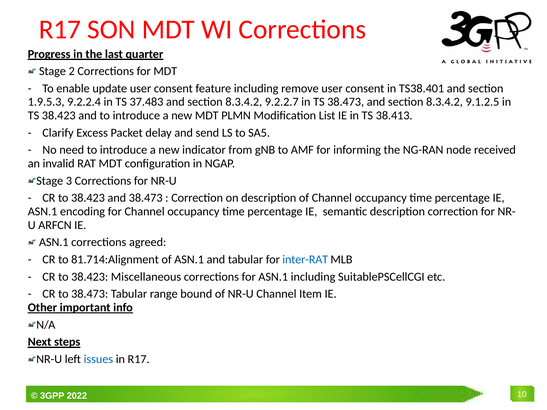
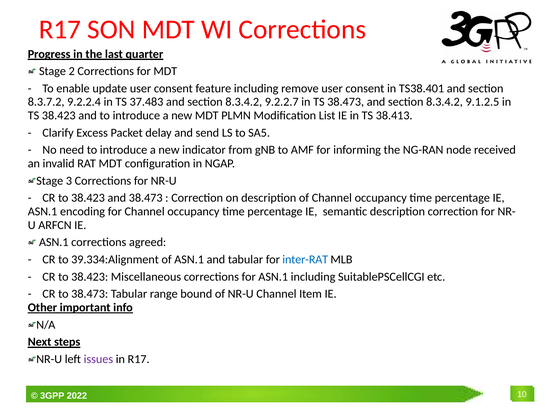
1.9.5.3: 1.9.5.3 -> 8.3.7.2 (46, 102)
81.714:Alignment: 81.714:Alignment -> 39.334:Alignment (115, 260)
issues colour: blue -> purple (98, 359)
